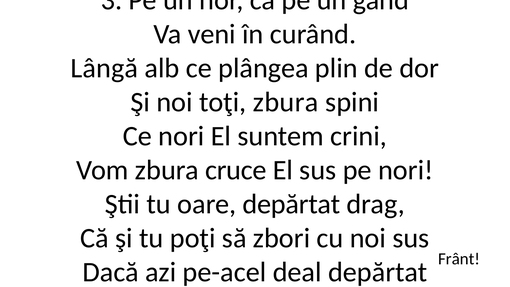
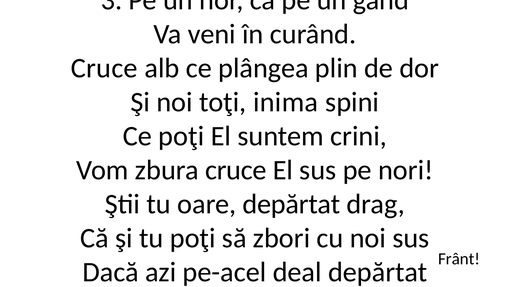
Lângă: Lângă -> Cruce (104, 68)
toţi zbura: zbura -> inima (286, 102)
Ce nori: nori -> poţi (181, 136)
